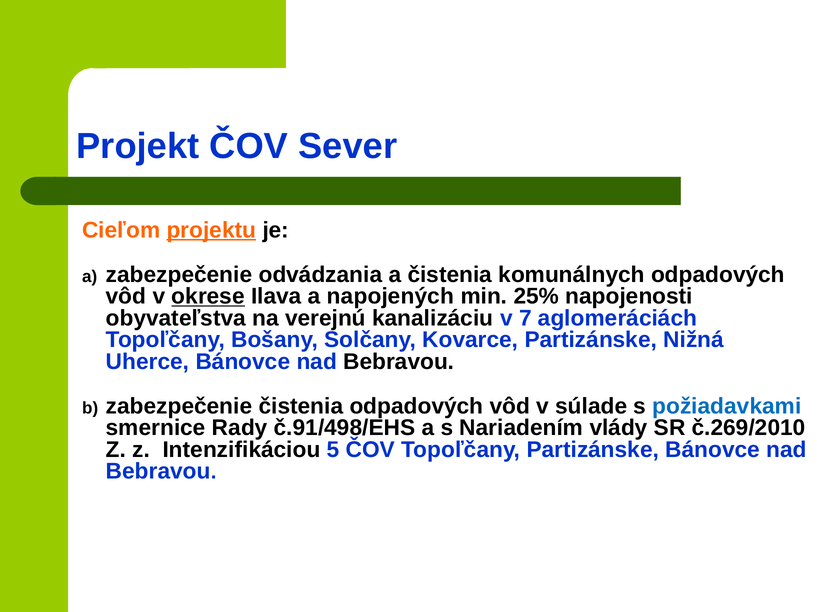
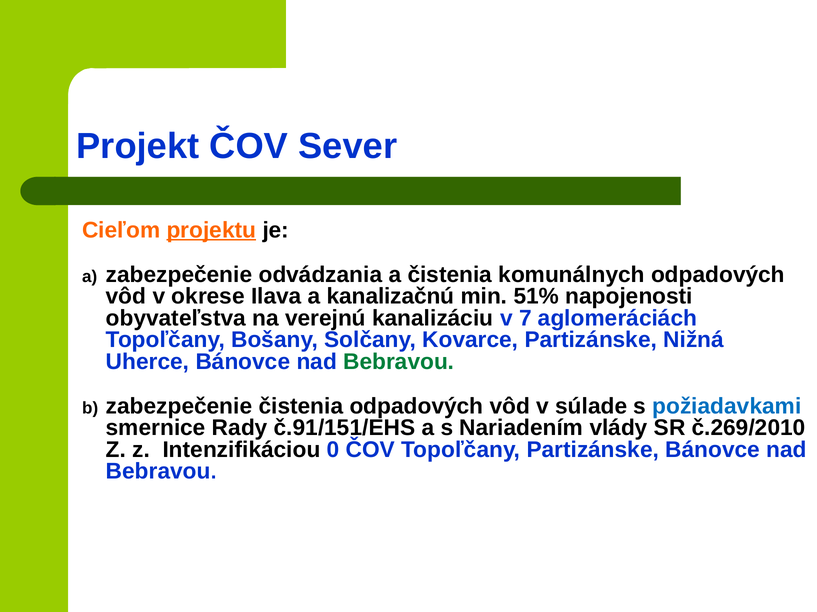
okrese underline: present -> none (208, 297)
napojených: napojených -> kanalizačnú (391, 297)
25%: 25% -> 51% (536, 297)
Bebravou colour: black -> green (399, 362)
č.91/498/EHS: č.91/498/EHS -> č.91/151/EHS (345, 428)
5: 5 -> 0 (333, 450)
